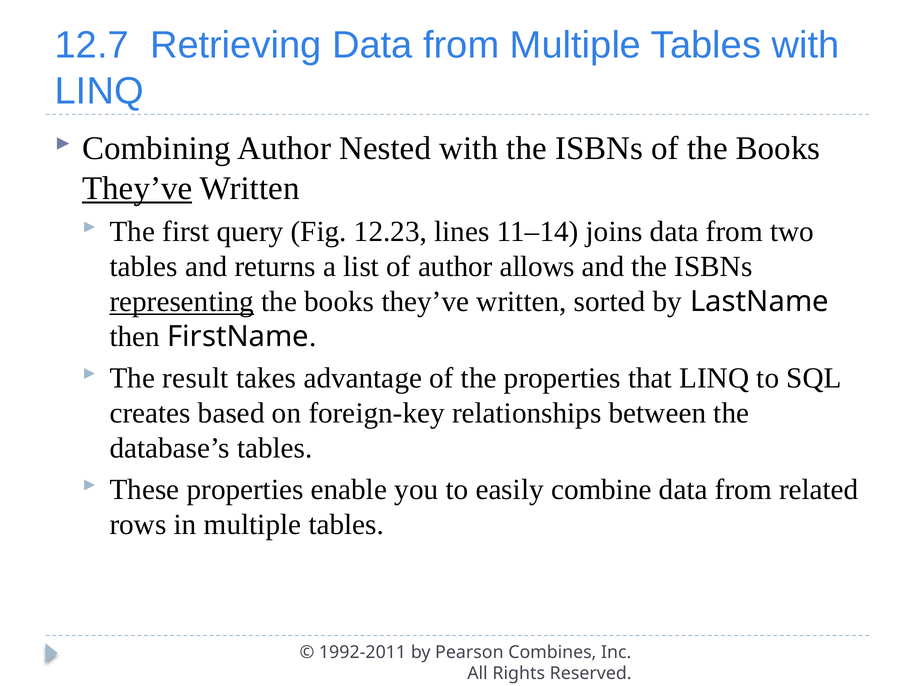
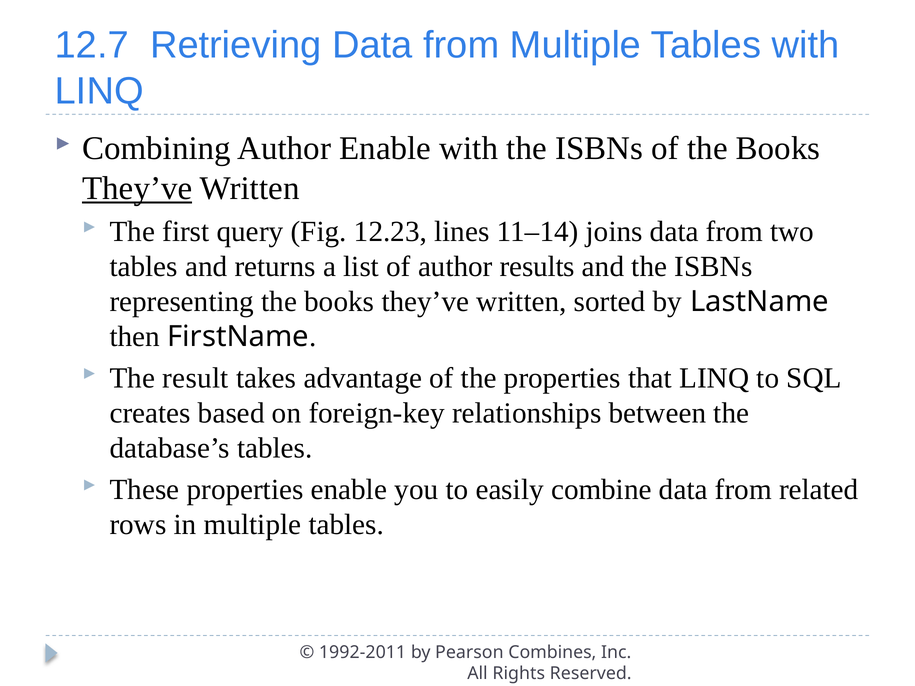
Author Nested: Nested -> Enable (385, 149)
allows: allows -> results (537, 267)
representing underline: present -> none (182, 302)
